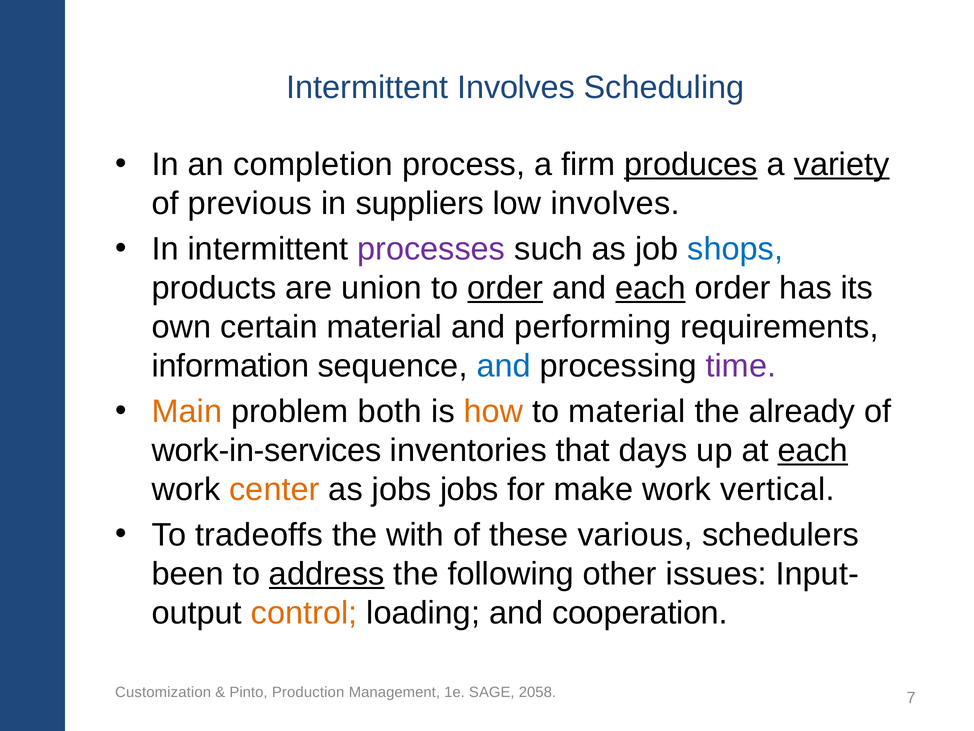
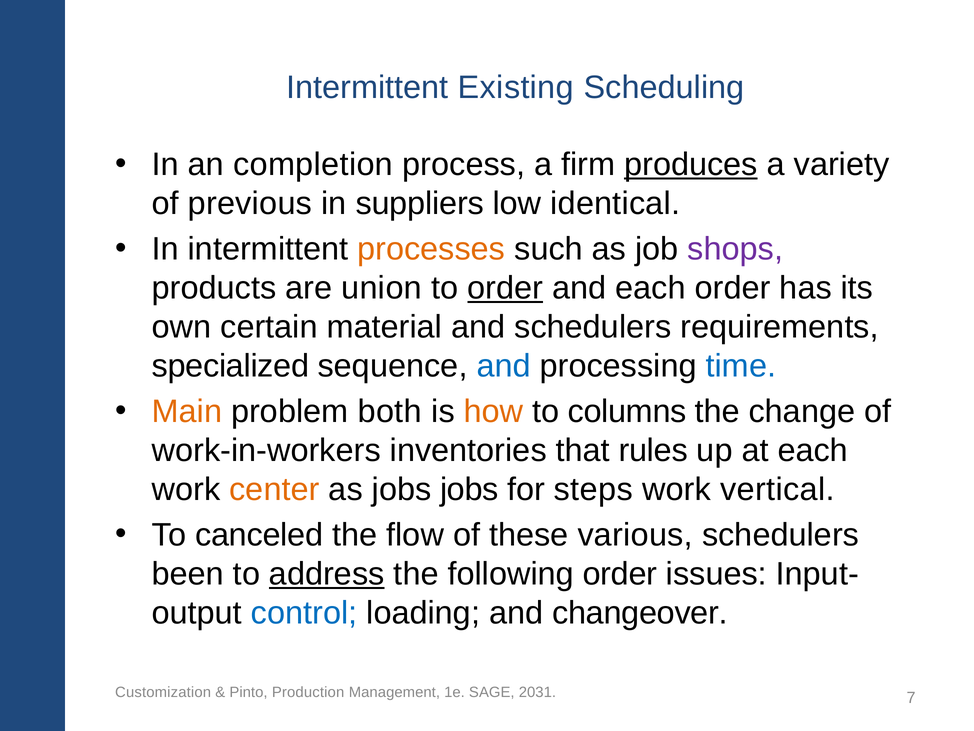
Intermittent Involves: Involves -> Existing (516, 87)
variety underline: present -> none (842, 165)
low involves: involves -> identical (615, 204)
processes colour: purple -> orange (431, 249)
shops colour: blue -> purple (735, 249)
each underline: present -> none (651, 288)
and performing: performing -> schedulers (593, 327)
information: information -> specialized (230, 366)
time colour: purple -> blue (741, 366)
to material: material -> columns (627, 411)
already: already -> change (802, 411)
work-in-services: work-in-services -> work-in-workers (266, 450)
days: days -> rules (653, 450)
each underline: present -> none (813, 450)
make: make -> steps (593, 489)
tradeoffs: tradeoffs -> canceled (259, 535)
with: with -> flow (415, 535)
following other: other -> order (620, 574)
control colour: orange -> blue (304, 613)
cooperation: cooperation -> changeover (640, 613)
2058: 2058 -> 2031 (537, 692)
